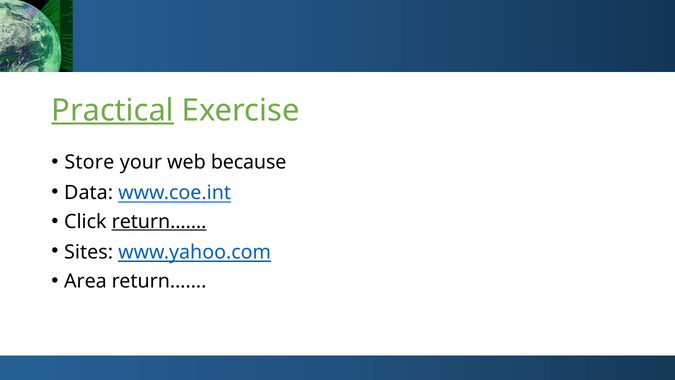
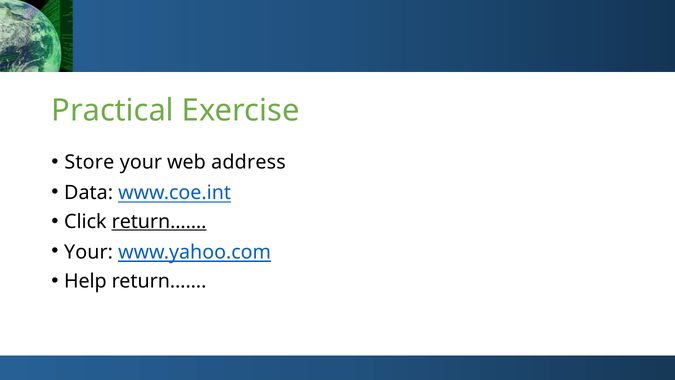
Practical underline: present -> none (113, 110)
because: because -> address (248, 162)
Sites: Sites -> Your (89, 252)
Area: Area -> Help (85, 281)
